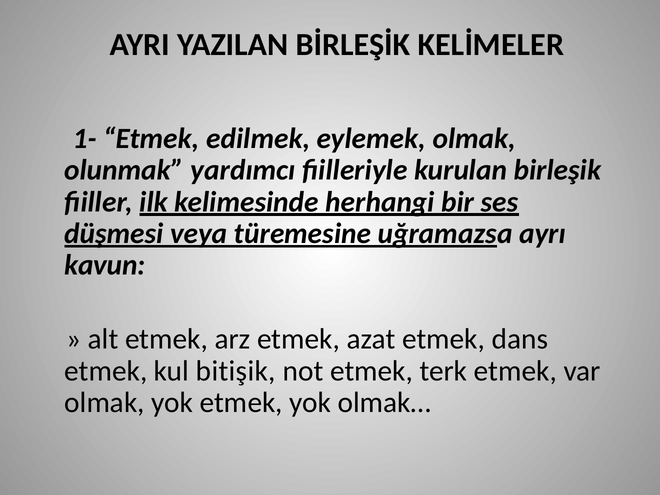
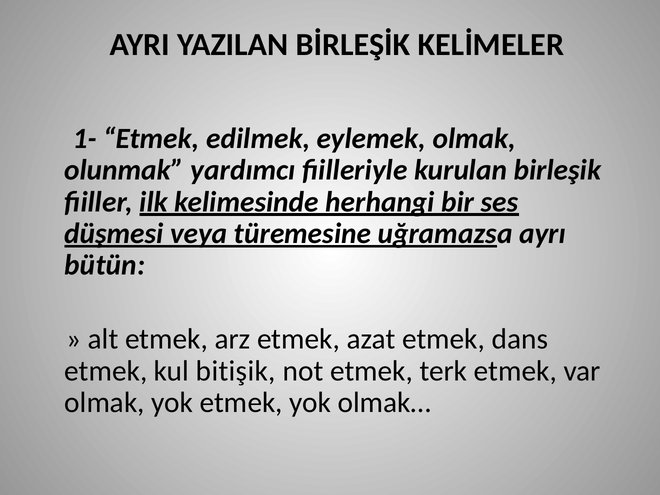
kavun: kavun -> bütün (105, 265)
